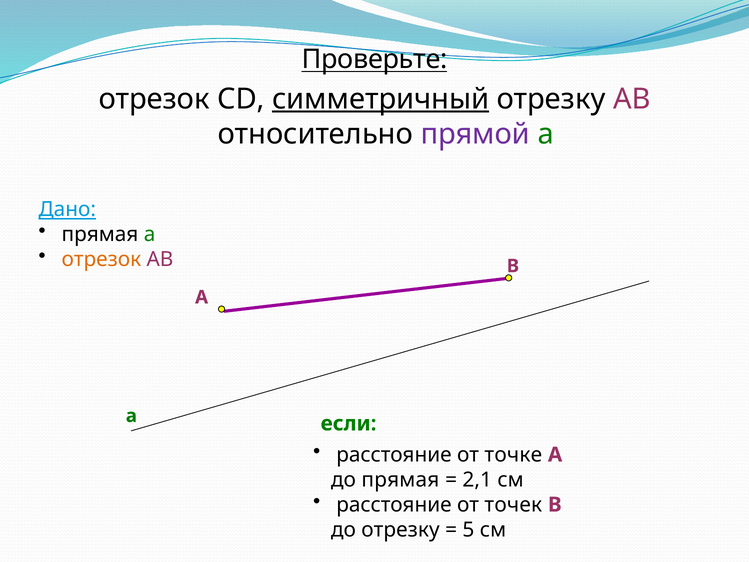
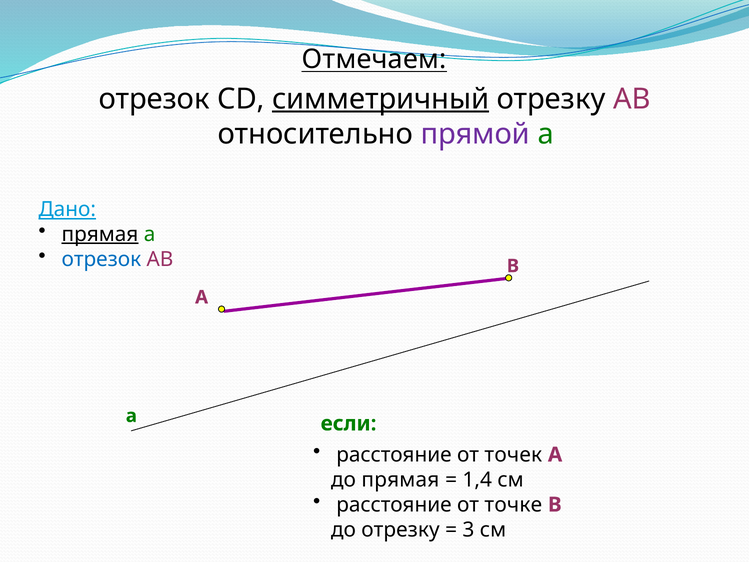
Проверьте: Проверьте -> Отмечаем (374, 59)
прямая underline: none -> present (100, 234)
отрезок colour: orange -> blue (101, 259)
точке: точке -> точек (513, 455)
2,1: 2,1 -> 1,4 (477, 480)
точек: точек -> точке (513, 504)
5: 5 -> 3 (468, 529)
